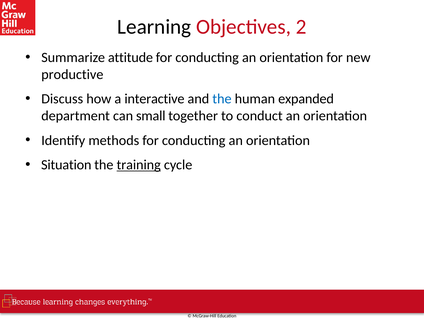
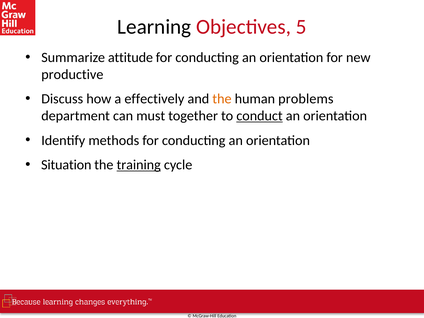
2: 2 -> 5 (301, 27)
interactive: interactive -> effectively (154, 99)
the colour: blue -> orange (222, 99)
expanded: expanded -> problems (306, 99)
small: small -> must (151, 116)
conduct underline: none -> present (260, 116)
